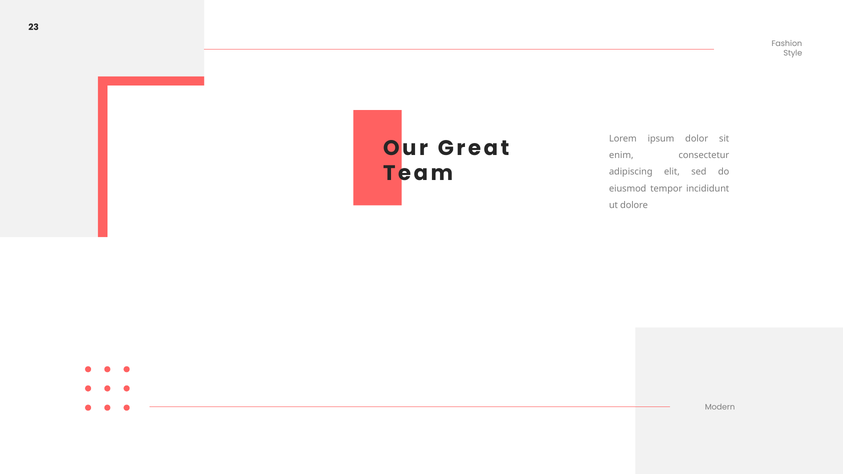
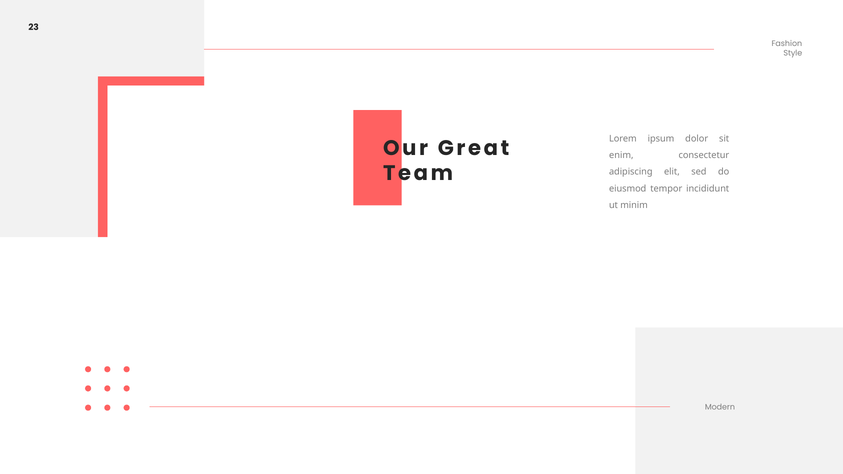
dolore: dolore -> minim (634, 205)
